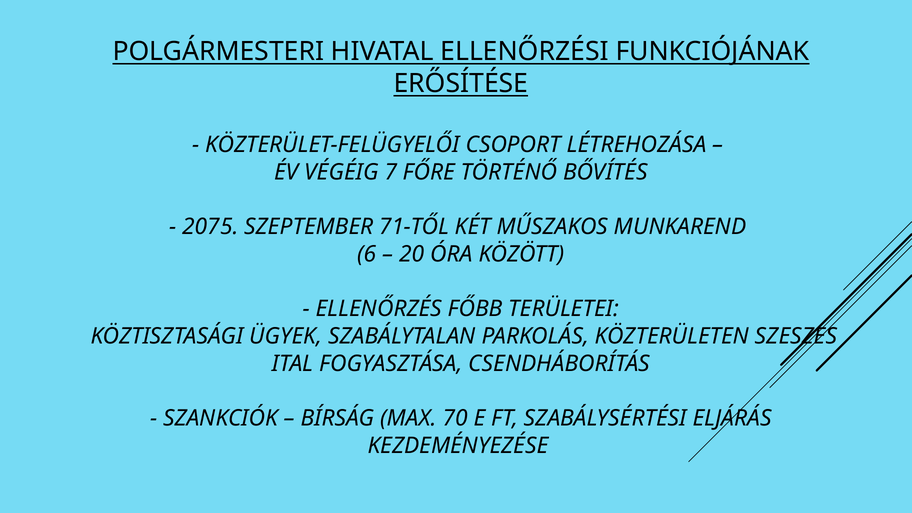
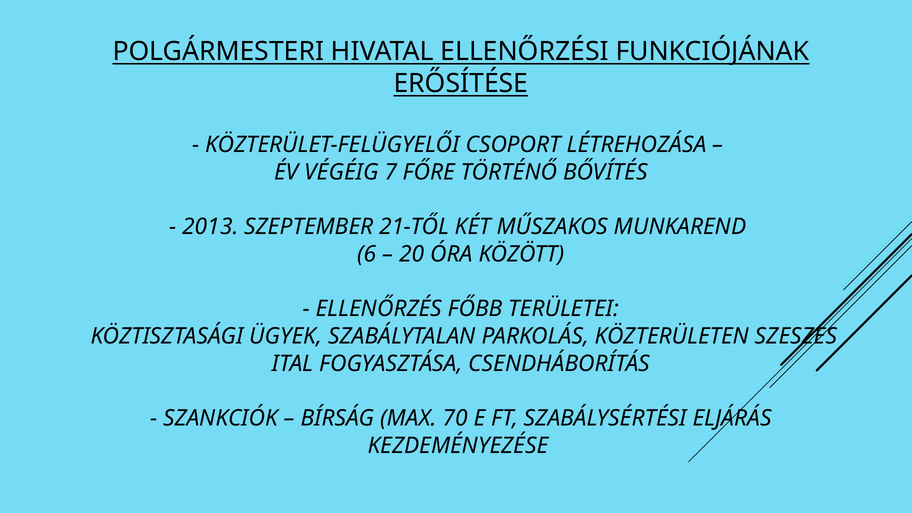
2075: 2075 -> 2013 (210, 227)
71-TŐL: 71-TŐL -> 21-TŐL (414, 227)
